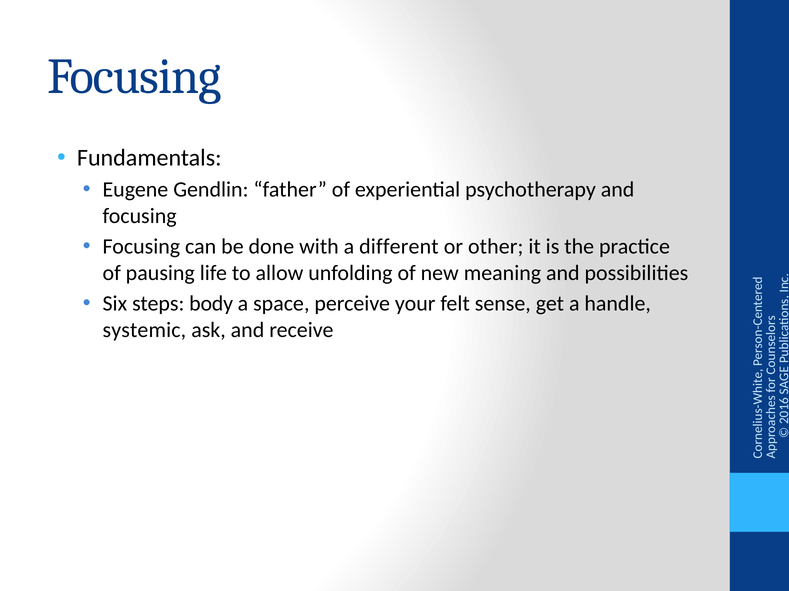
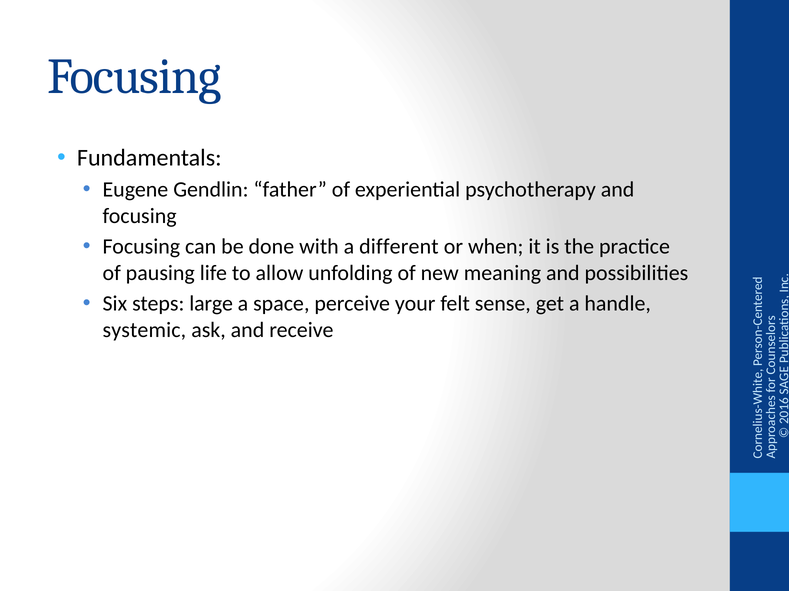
other: other -> when (496, 247)
body: body -> large (211, 304)
